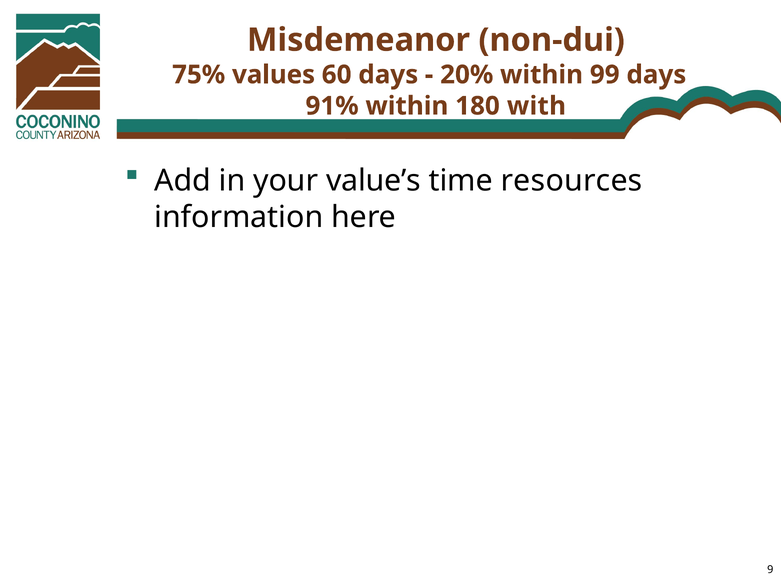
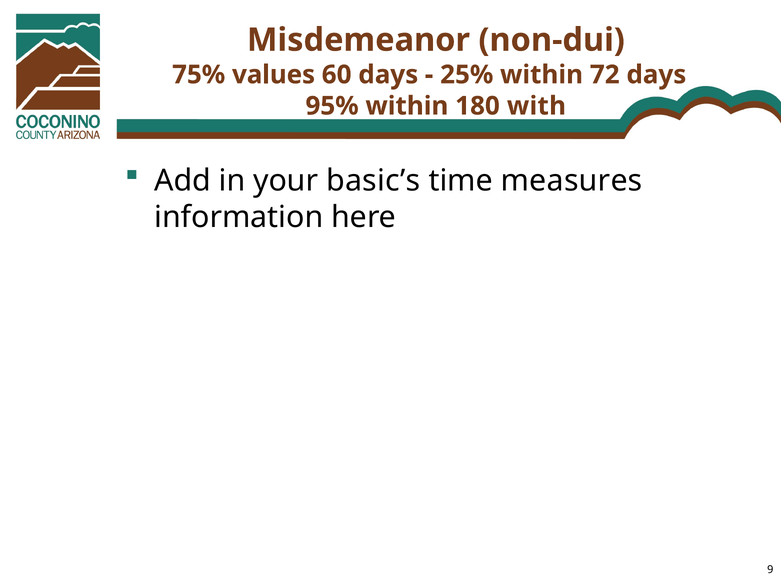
20%: 20% -> 25% (467, 75)
99: 99 -> 72 (605, 75)
91%: 91% -> 95% (332, 106)
value’s: value’s -> basic’s (373, 180)
resources: resources -> measures (572, 180)
